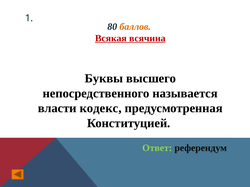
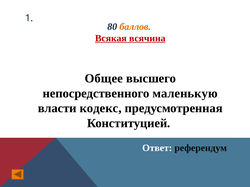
Буквы: Буквы -> Общее (104, 79)
называется: называется -> маленькую (185, 94)
Ответ colour: light green -> white (157, 148)
